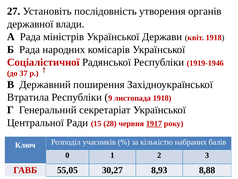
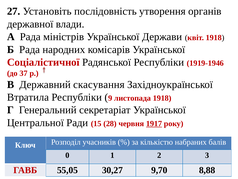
поширення: поширення -> скасування (99, 84)
8,93: 8,93 -> 9,70 (159, 170)
